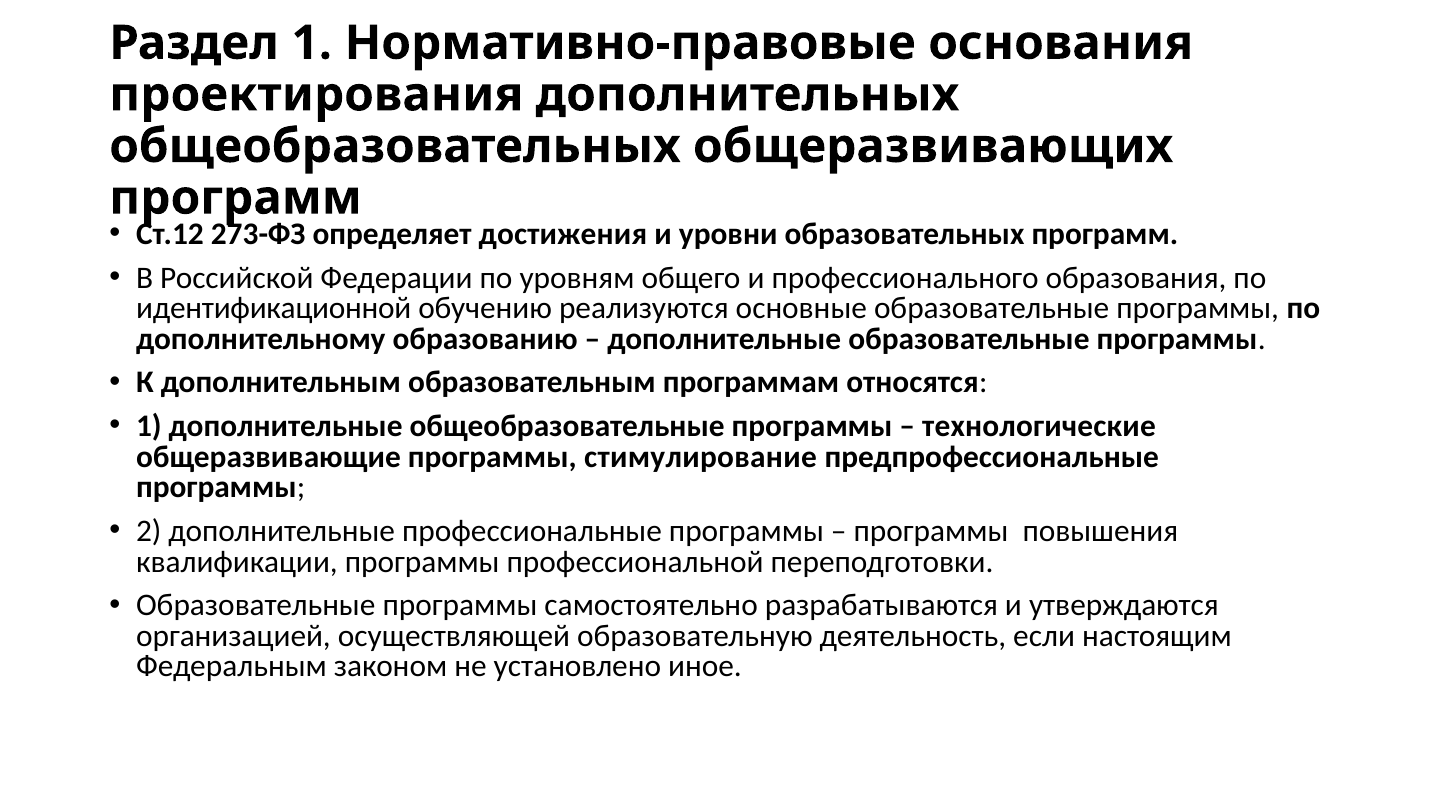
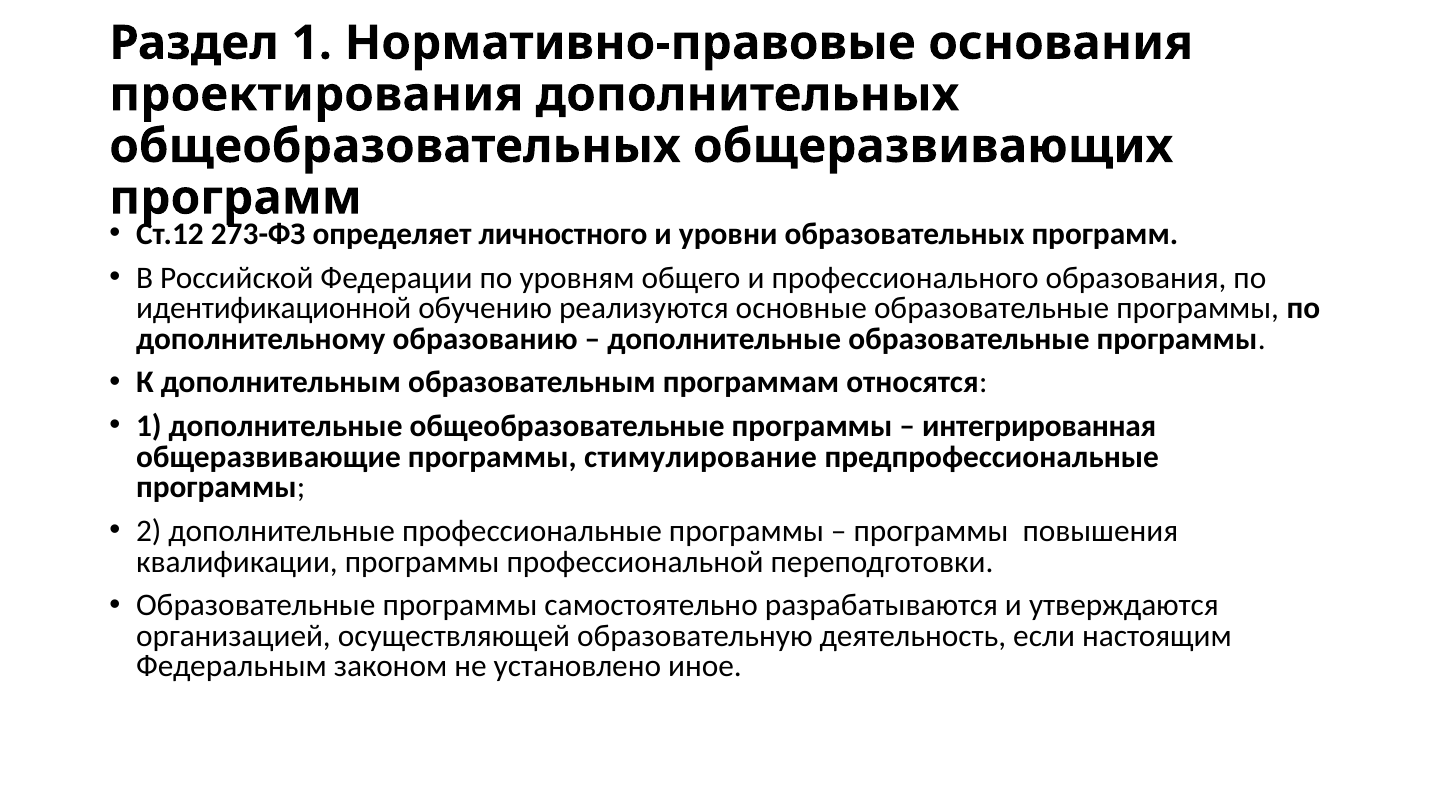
достижения: достижения -> личностного (563, 234)
технологические: технологические -> интегрированная (1039, 427)
